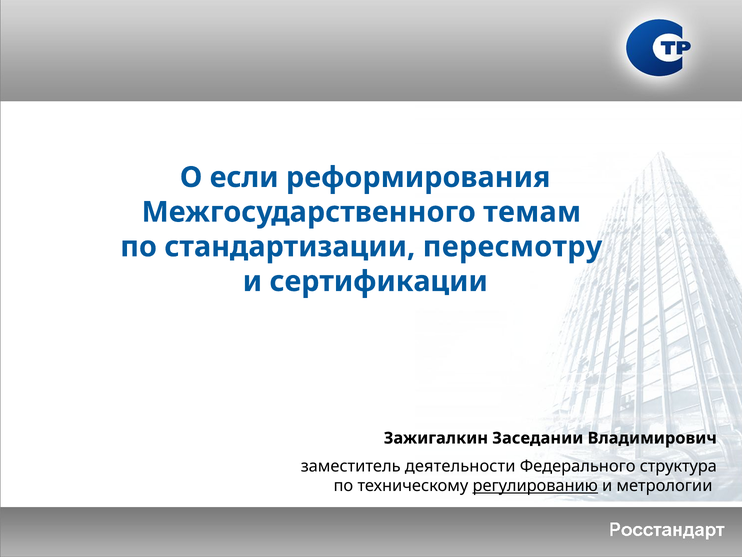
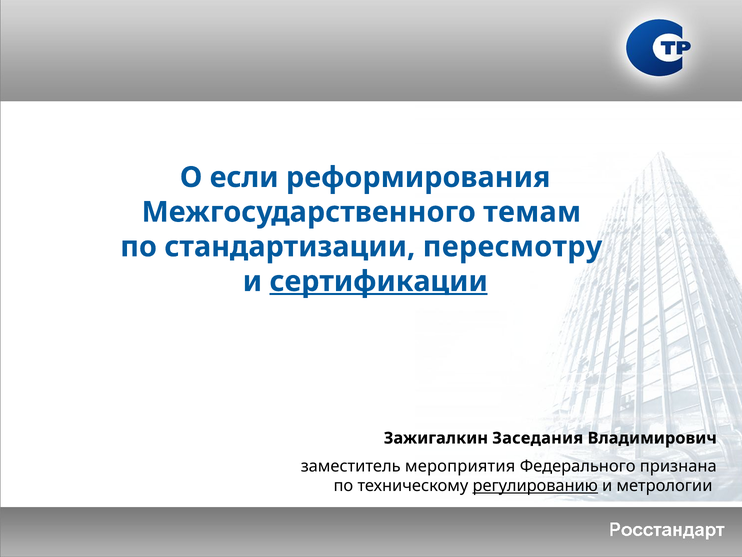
сертификации underline: none -> present (379, 281)
Заседании: Заседании -> Заседания (538, 438)
деятельности: деятельности -> мероприятия (460, 466)
структура: структура -> признана (678, 466)
